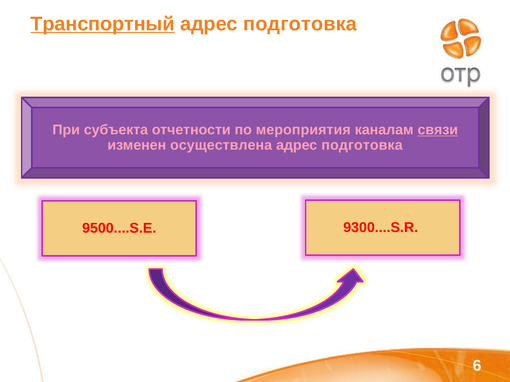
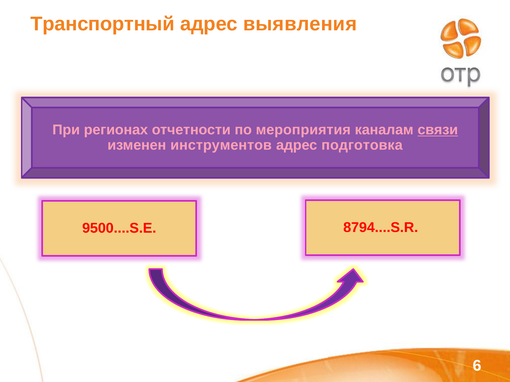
Транспортный underline: present -> none (103, 24)
подготовка: подготовка -> выявления (300, 24)
субъекта: субъекта -> регионах (116, 130)
осуществлена: осуществлена -> инструментов (221, 145)
9300....S.R: 9300....S.R -> 8794....S.R (381, 228)
